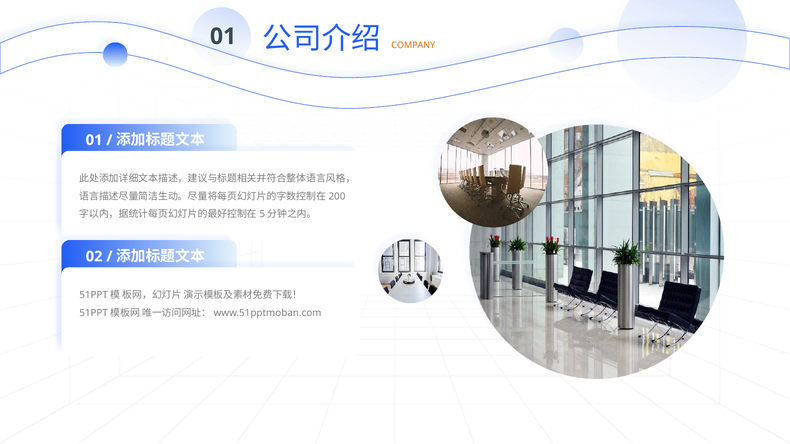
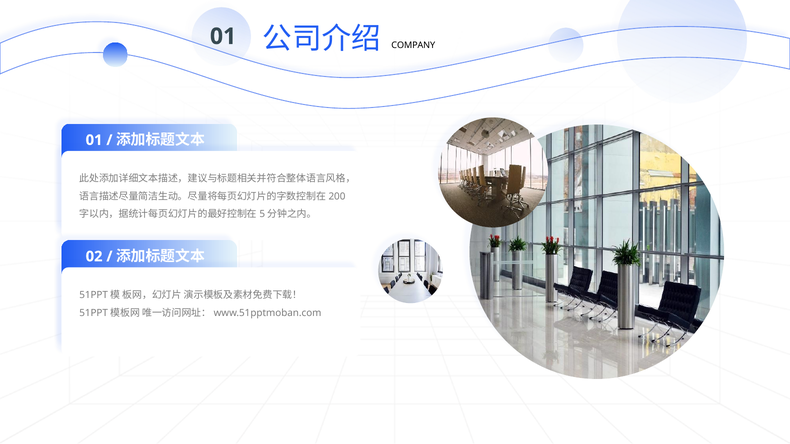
COMPANY colour: orange -> black (413, 46)
